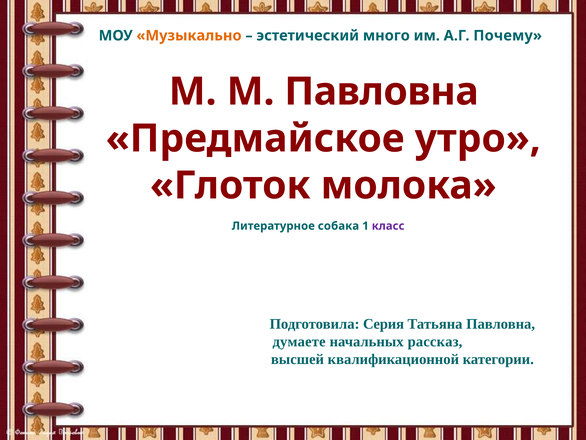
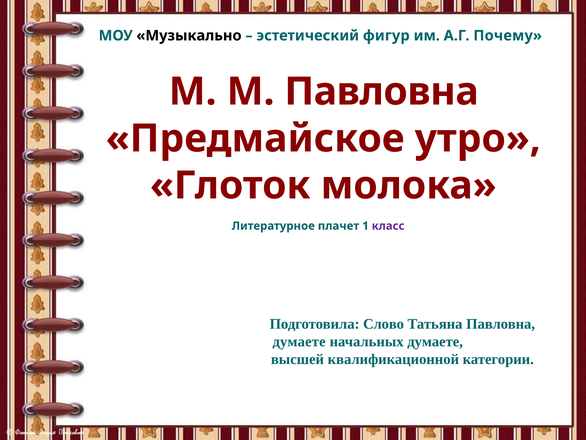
Музыкально colour: orange -> black (189, 36)
много: много -> фигур (386, 36)
собака: собака -> плачет (338, 226)
Серия: Серия -> Слово (384, 324)
начальных рассказ: рассказ -> думаете (435, 341)
